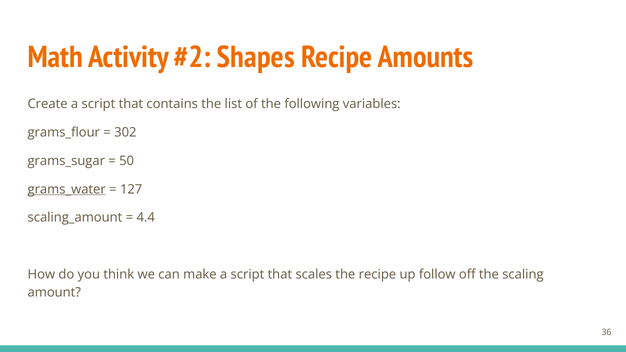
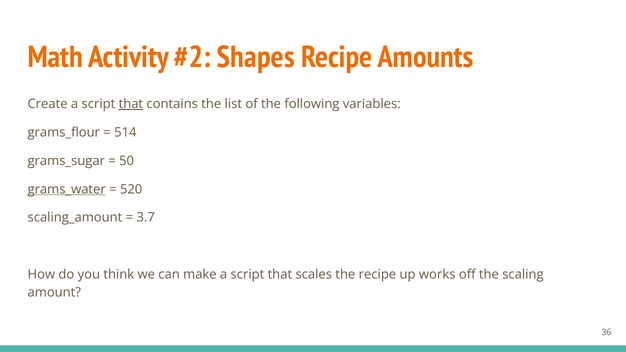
that underline: none -> present (131, 104)
302: 302 -> 514 (125, 132)
127: 127 -> 520 (131, 189)
4.4: 4.4 -> 3.7 (146, 218)
follow: follow -> works (437, 275)
